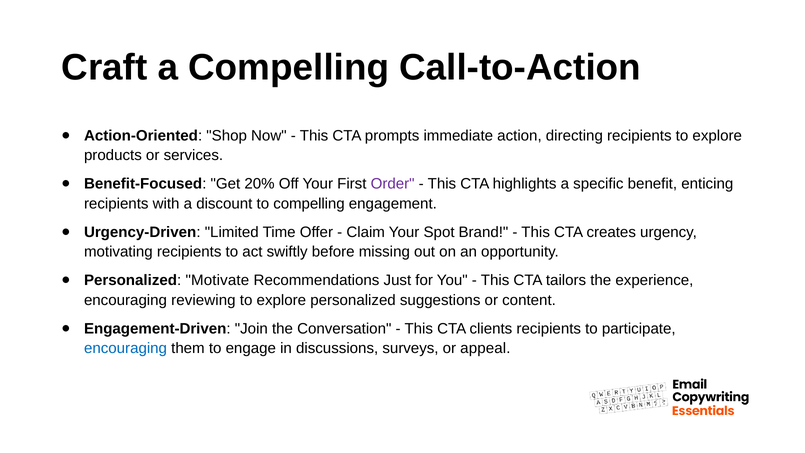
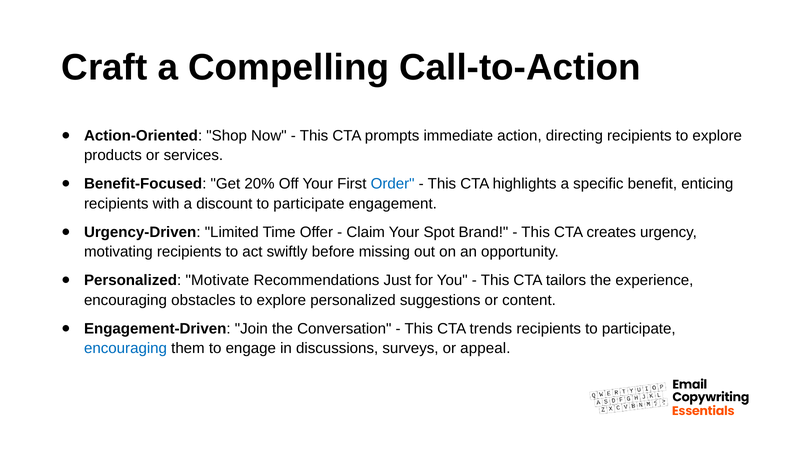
Order colour: purple -> blue (393, 184)
discount to compelling: compelling -> participate (309, 204)
reviewing: reviewing -> obstacles (203, 300)
clients: clients -> trends (491, 328)
